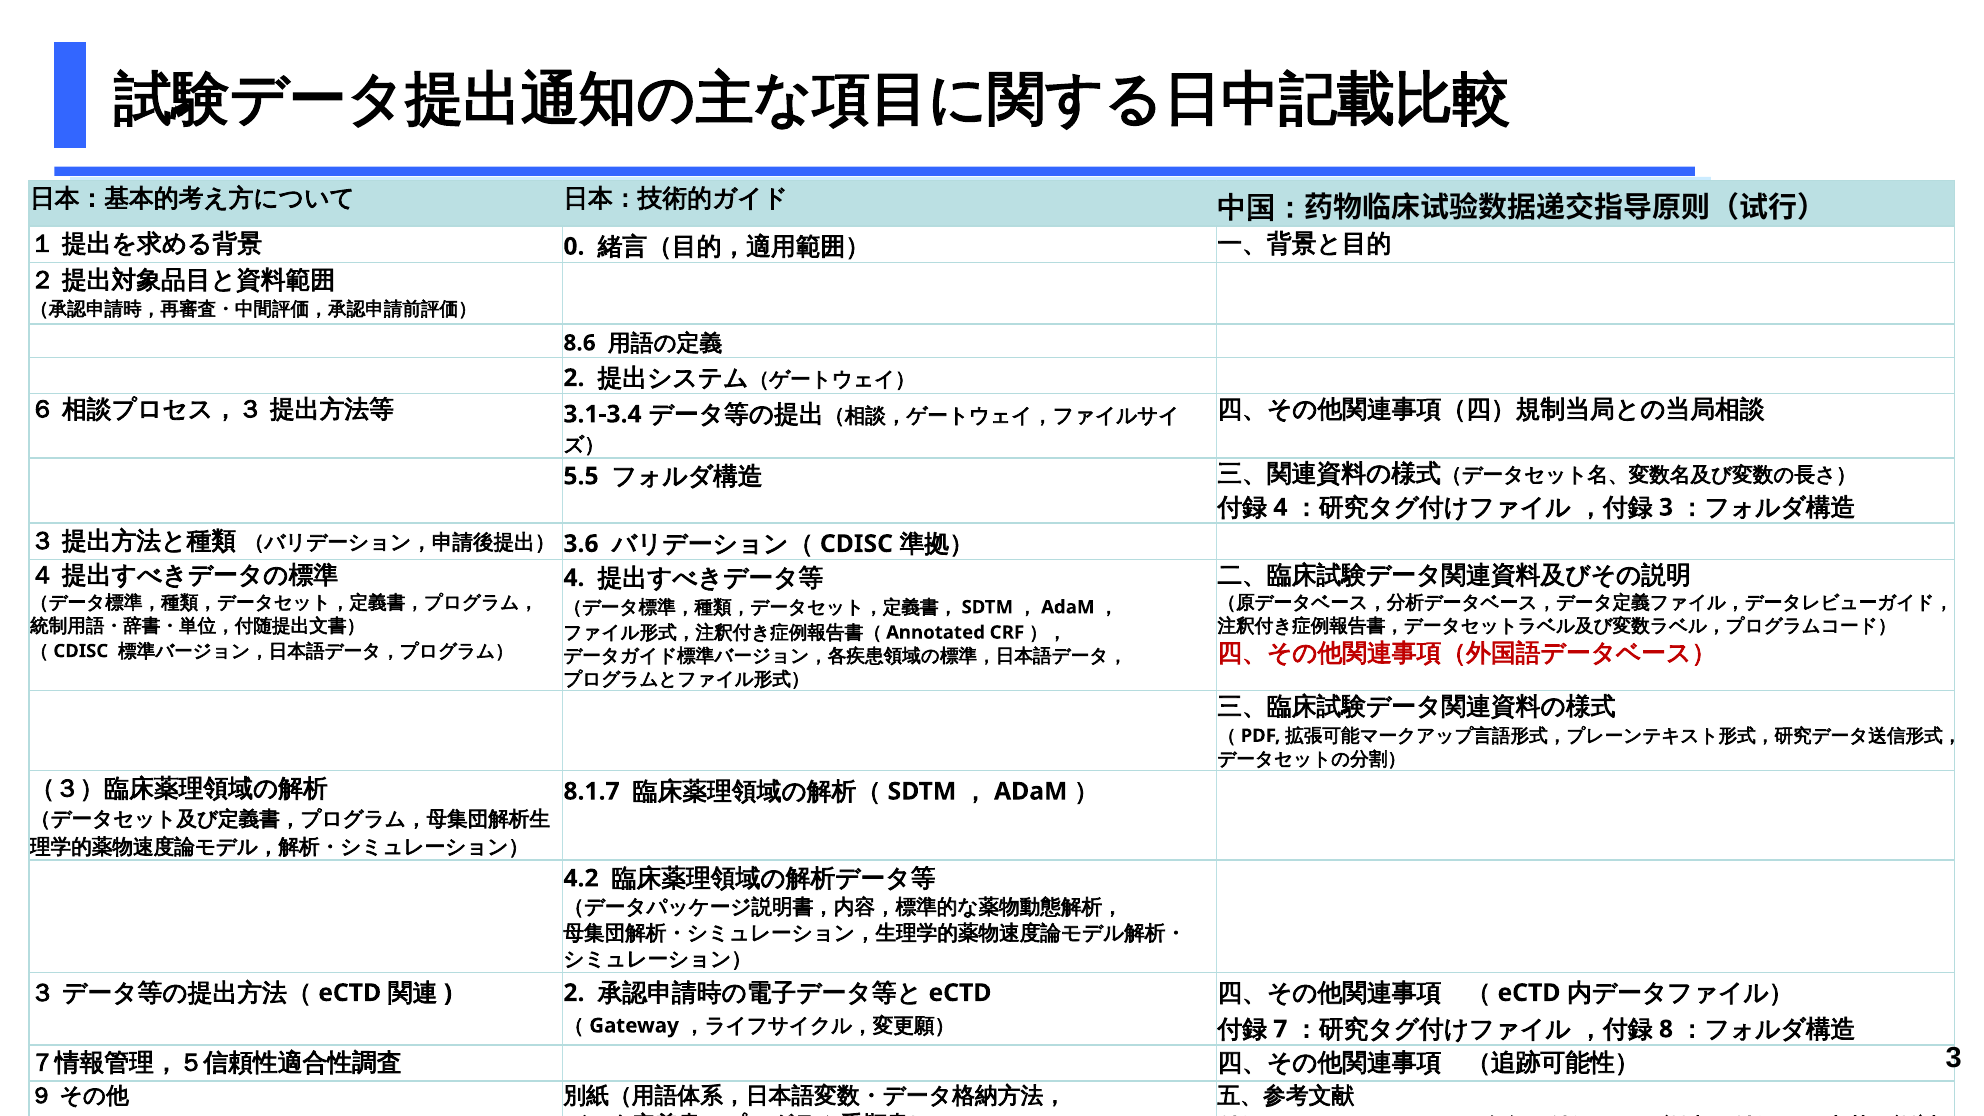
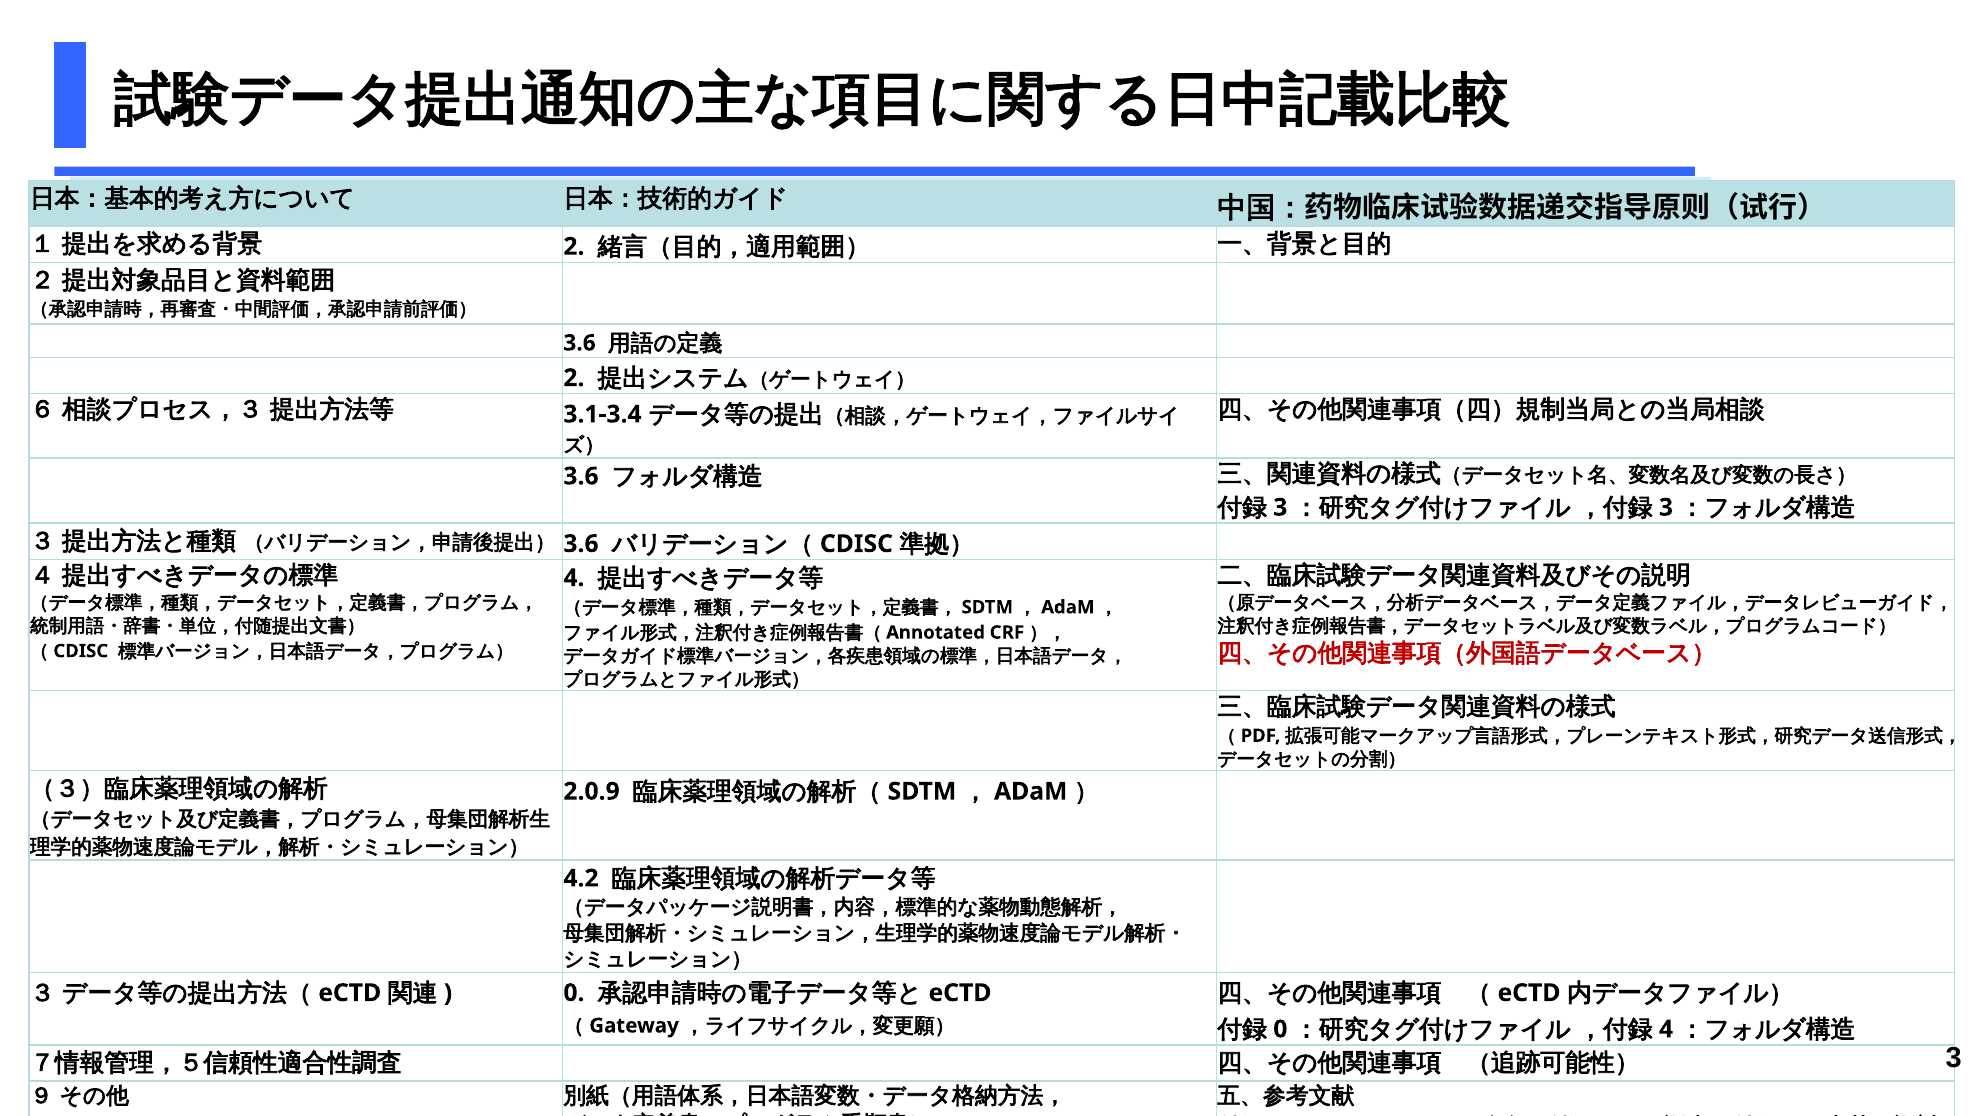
0: 0 -> 2 (574, 247)
8.6: 8.6 -> 3.6 (580, 343)
5.5: 5.5 -> 3.6 (581, 476)
4: 4 -> 3 (1280, 507)
8.1.7: 8.1.7 -> 2.0.9 (592, 791)
2: 2 -> 0 (574, 993)
7: 7 -> 0 (1280, 1029)
8: 8 -> 4 (1666, 1029)
